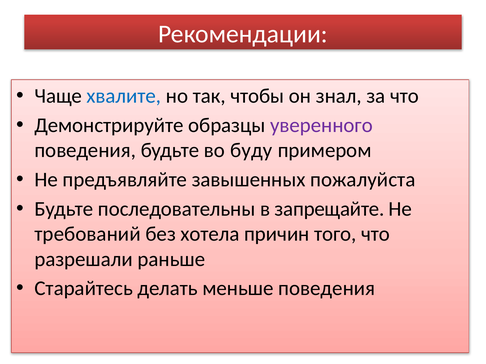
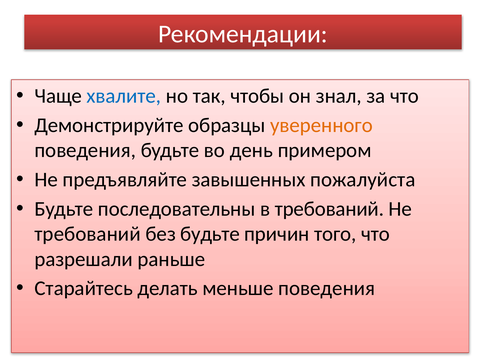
уверенного colour: purple -> orange (321, 125)
буду: буду -> день (251, 151)
в запрещайте: запрещайте -> требований (329, 209)
без хотела: хотела -> будьте (210, 234)
